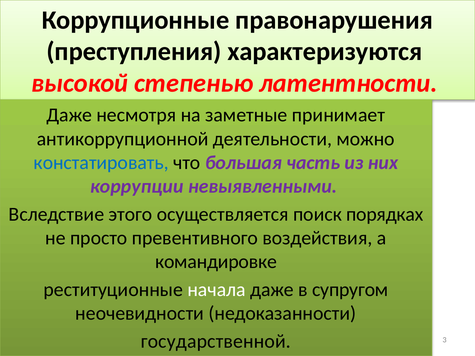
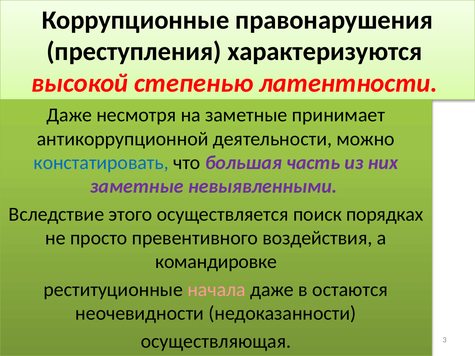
коррупции: коррупции -> заметные (137, 186)
начала colour: white -> pink (217, 290)
супругом: супругом -> остаются (350, 290)
государственной: государственной -> осуществляющая (216, 342)
